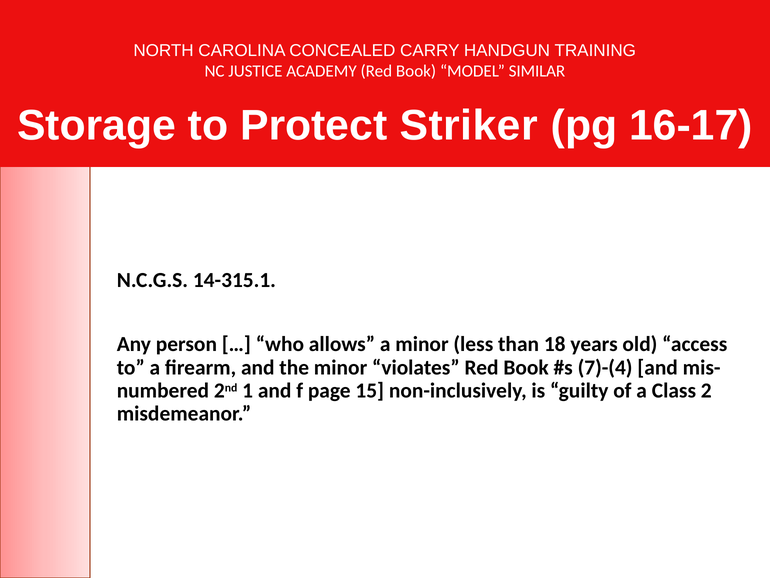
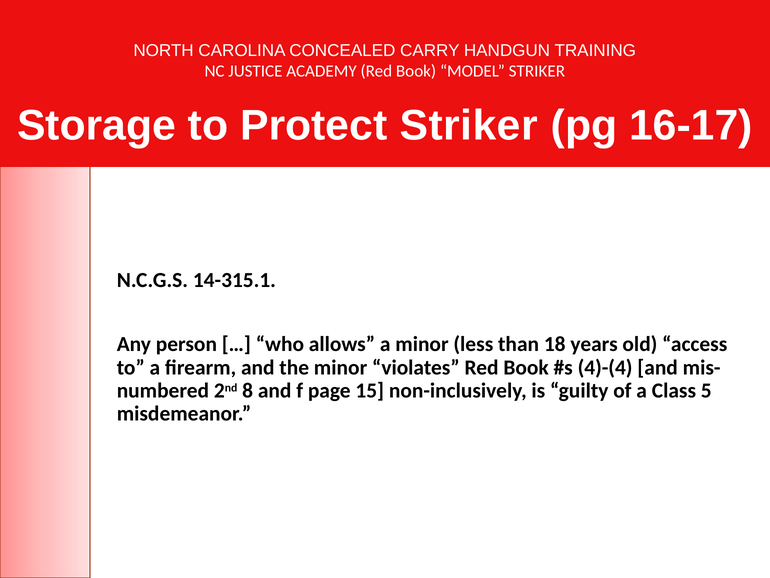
MODEL SIMILAR: SIMILAR -> STRIKER (537, 71)
7)-(4: 7)-(4 -> 4)-(4 (605, 367)
1: 1 -> 8 (248, 390)
2: 2 -> 5 (706, 390)
